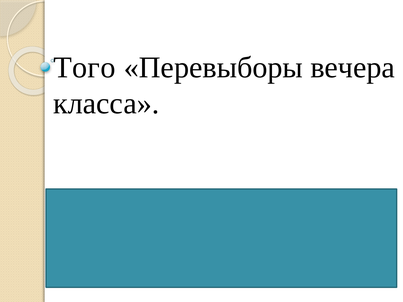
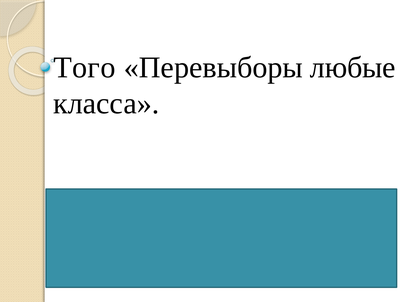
вечера: вечера -> любые (353, 67)
